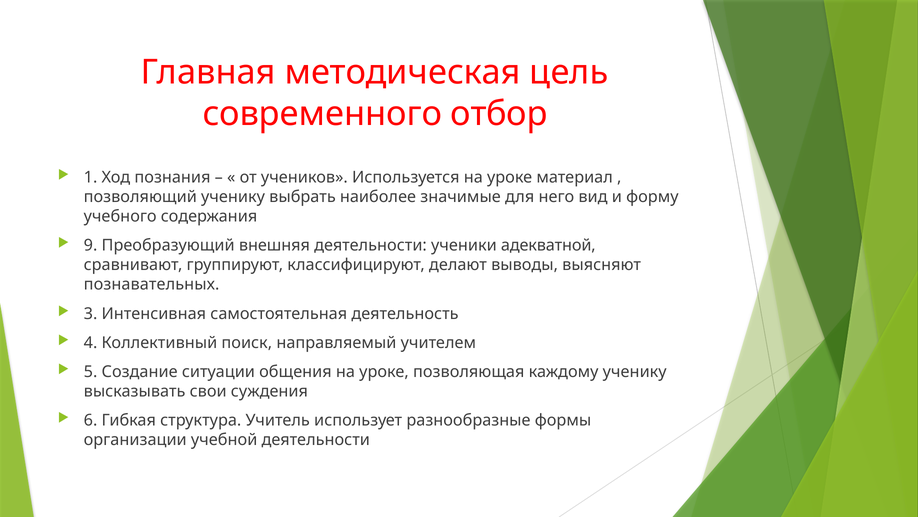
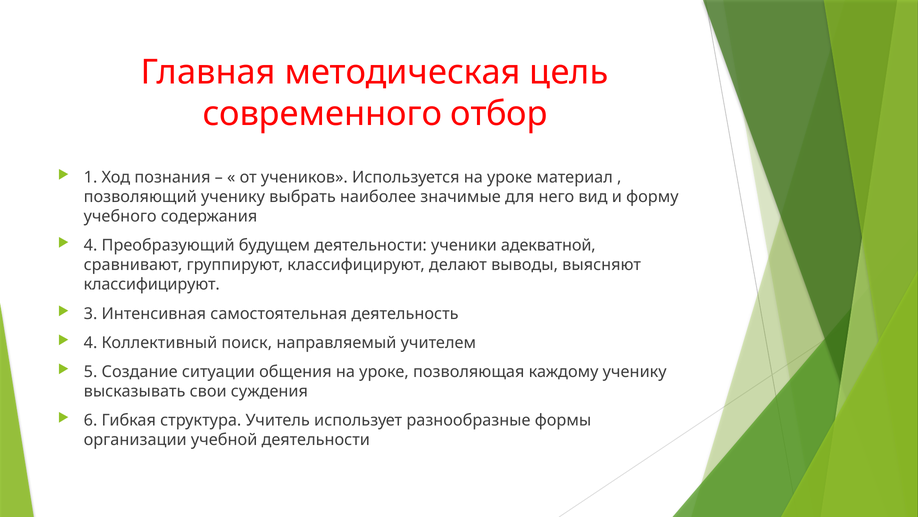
9: 9 -> 4 (91, 245)
внешняя: внешняя -> будущем (274, 245)
познавательных: познавательных -> классифицируют (152, 284)
